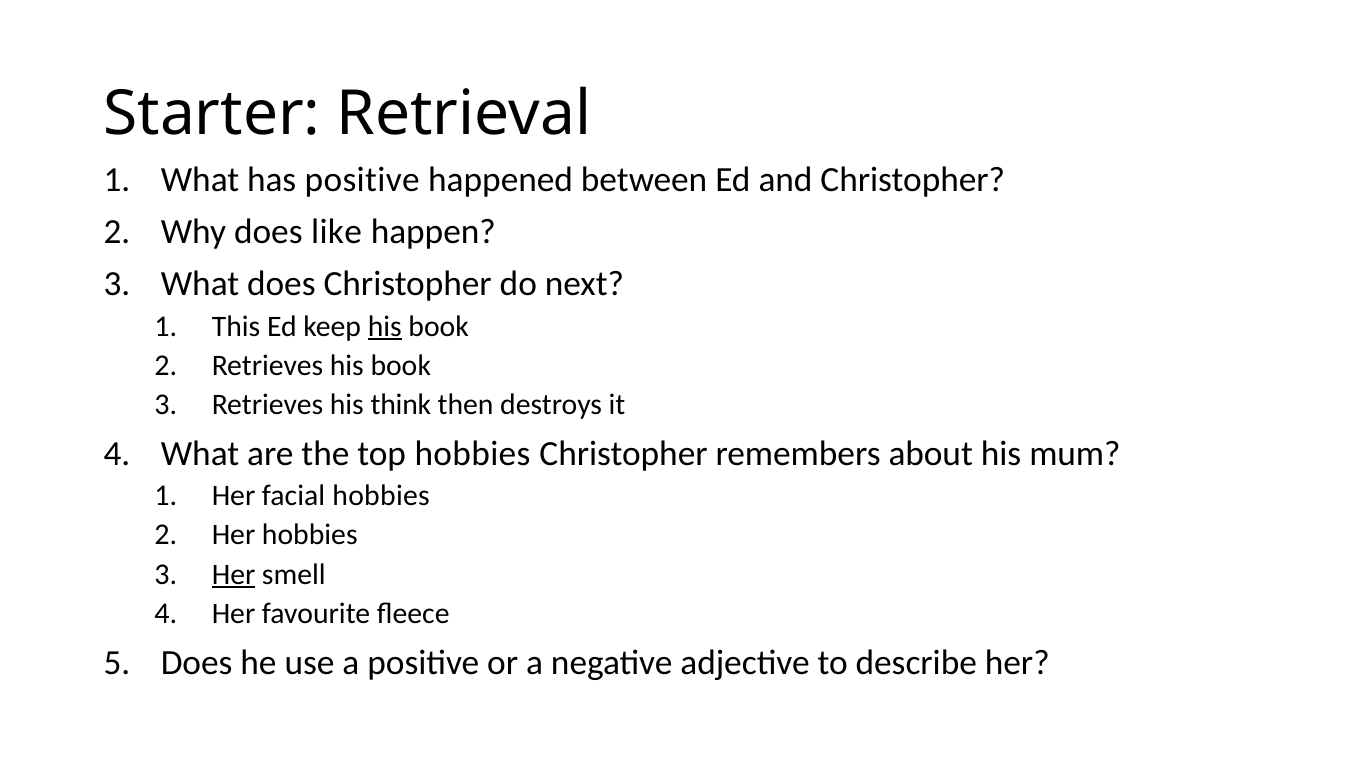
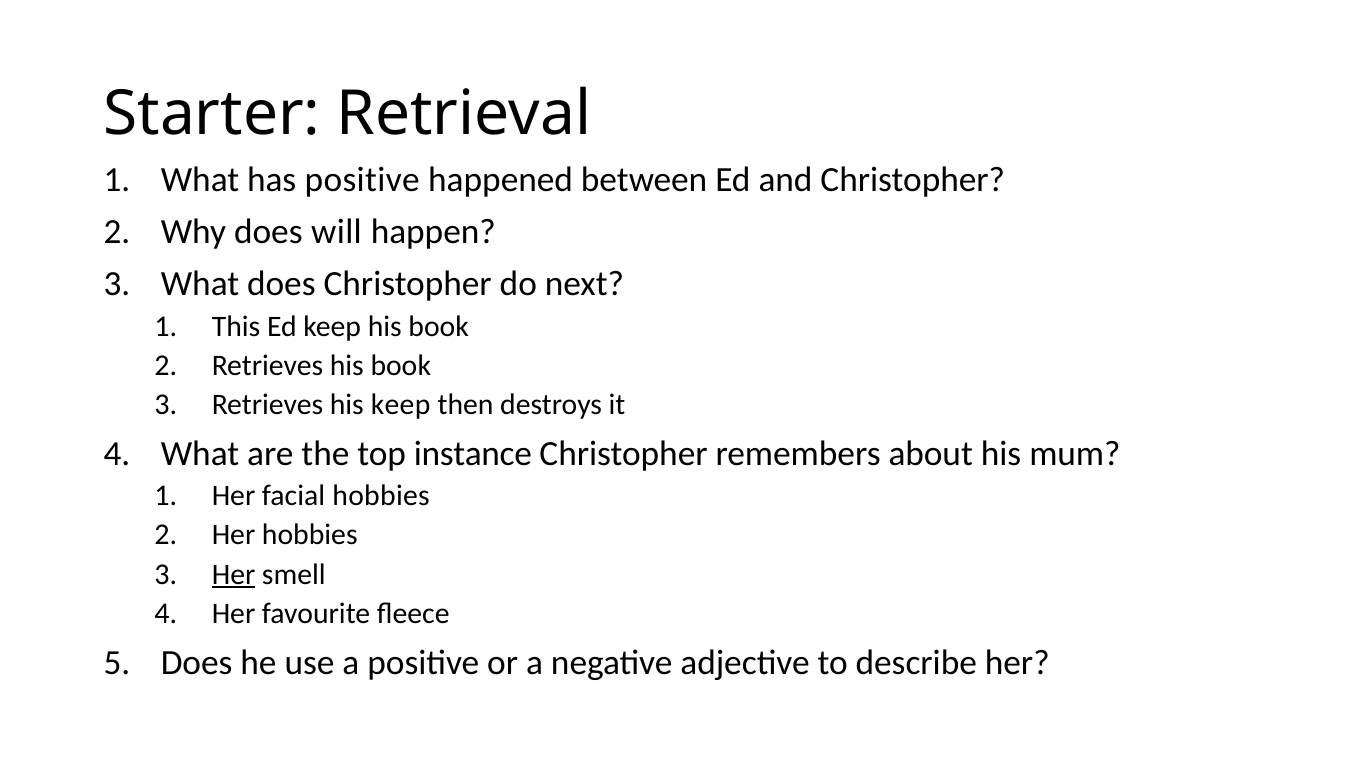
like: like -> will (337, 232)
his underline: present -> none (385, 326)
his think: think -> keep (401, 404)
top hobbies: hobbies -> instance (473, 454)
